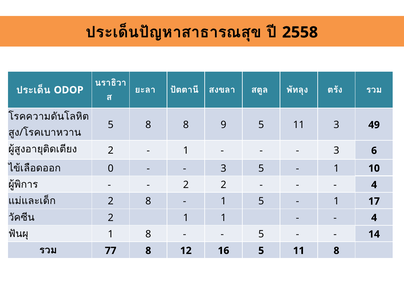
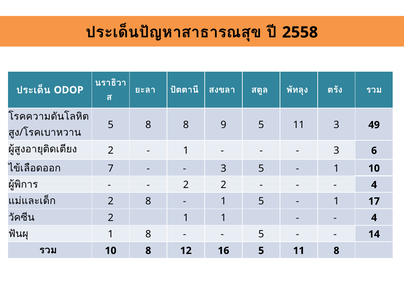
0: 0 -> 7 (111, 168)
77: 77 -> 10 (111, 251)
